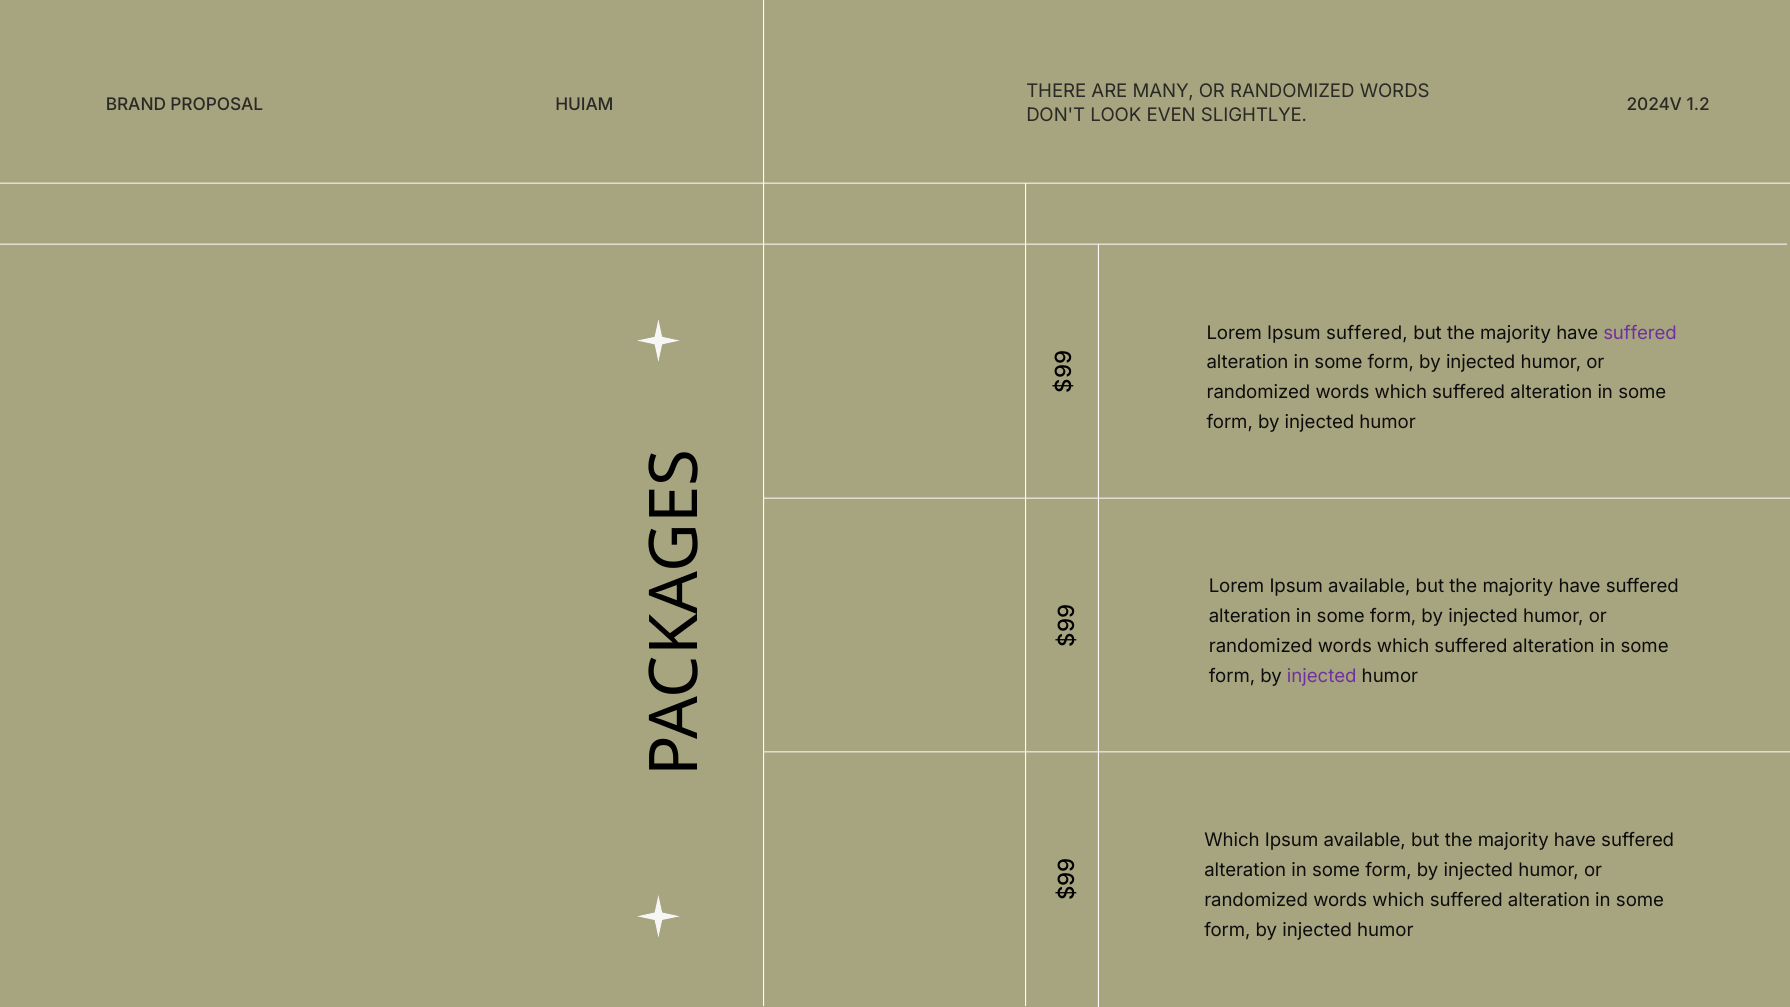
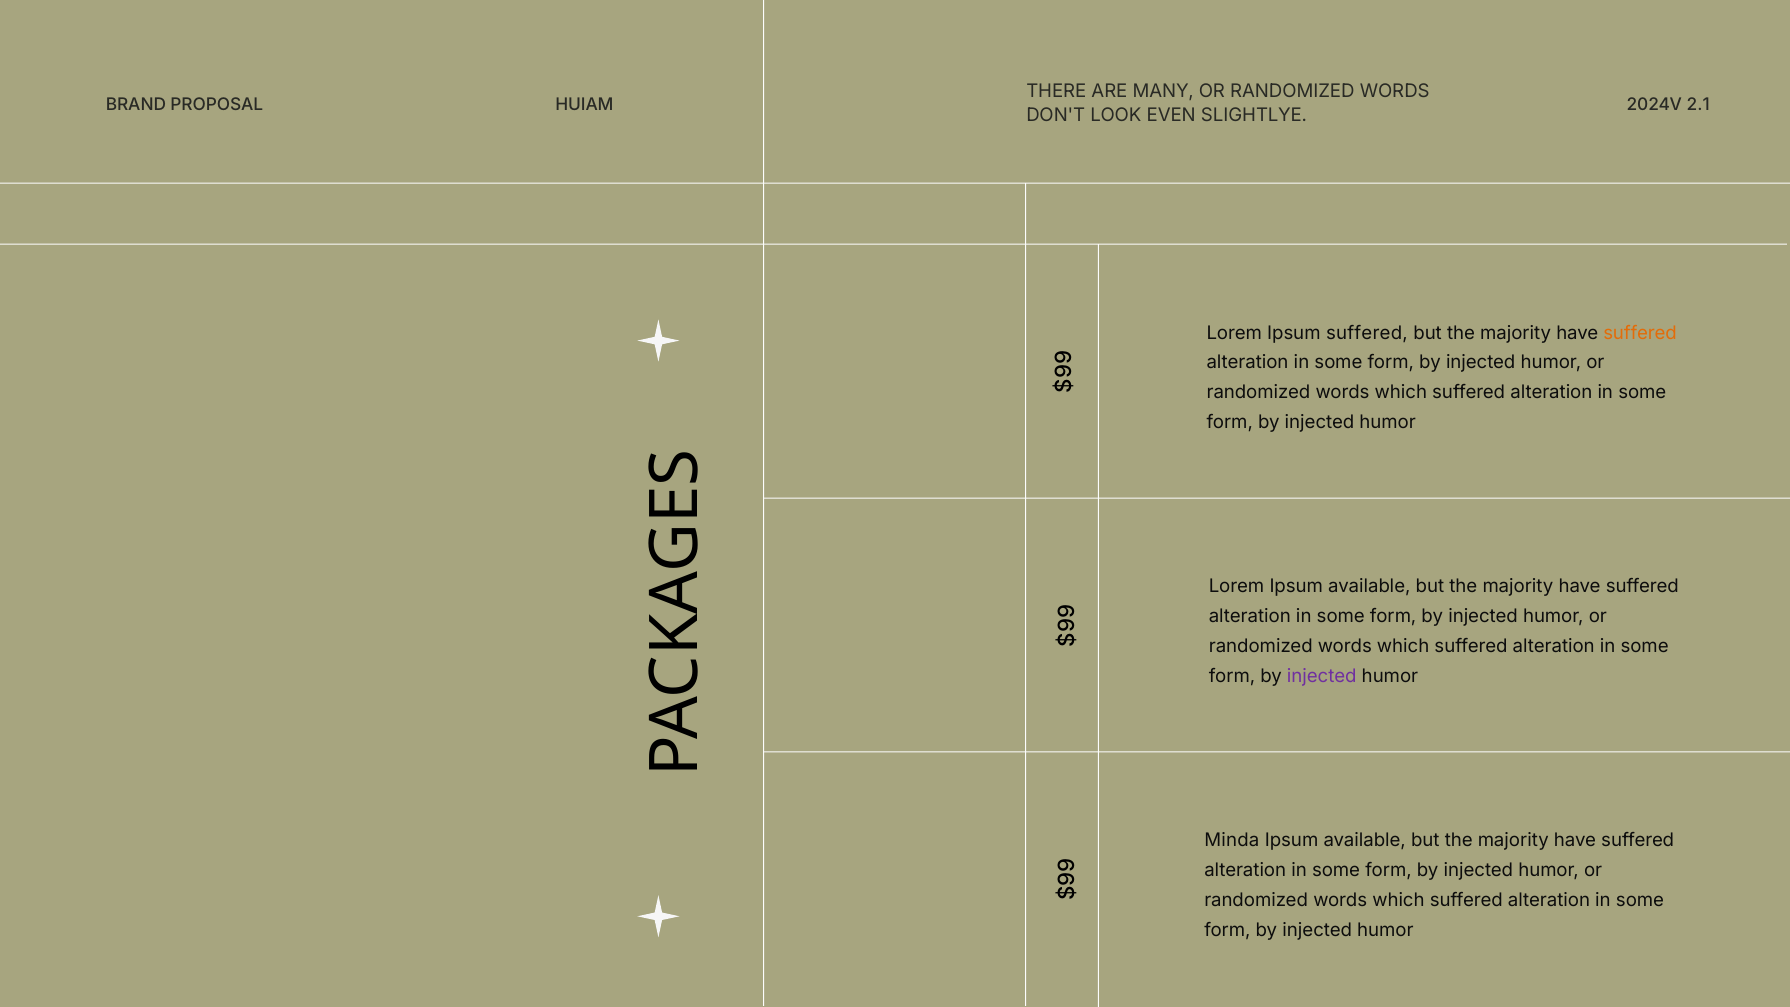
1.2: 1.2 -> 2.1 (1698, 105)
suffered colour: purple -> orange (1640, 333)
Which: Which -> Minda (1232, 841)
